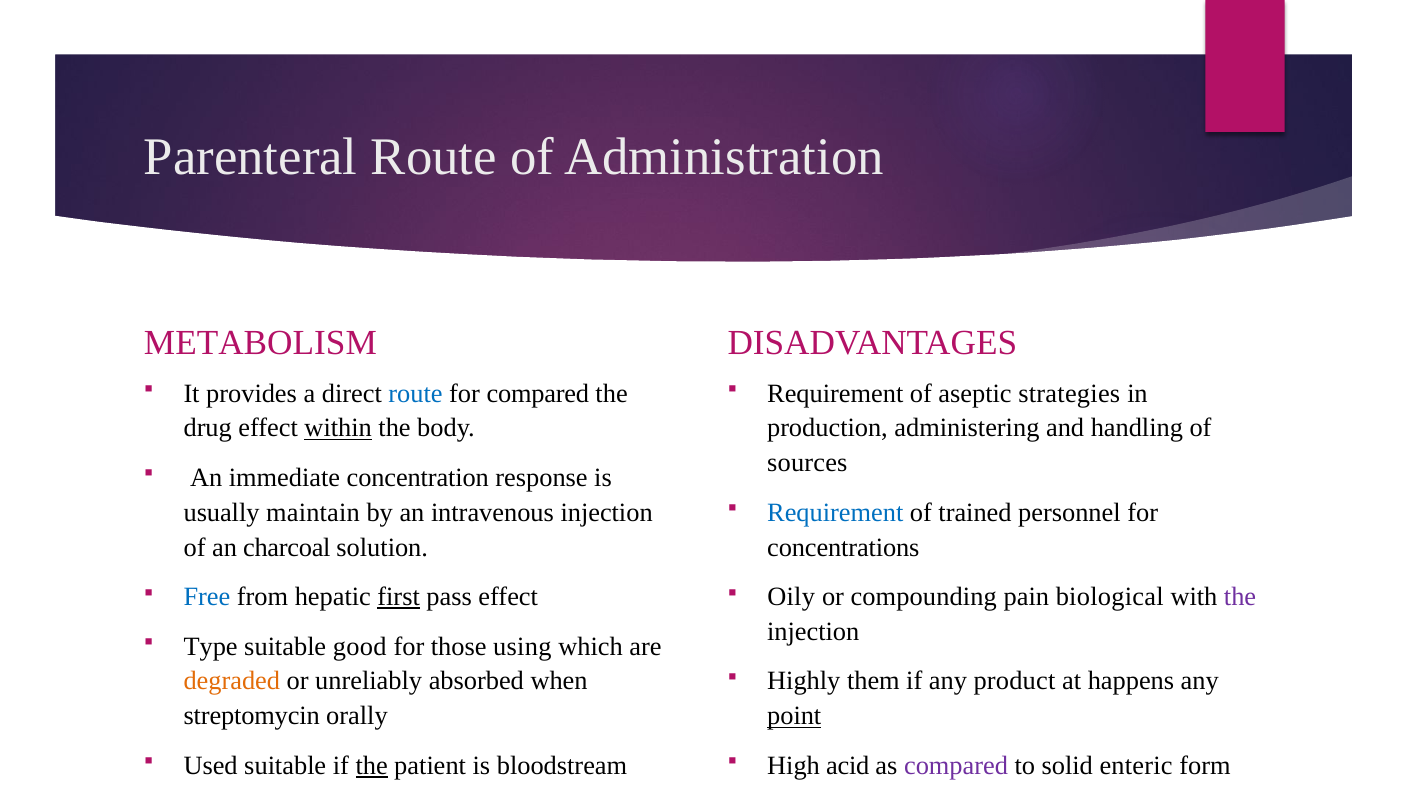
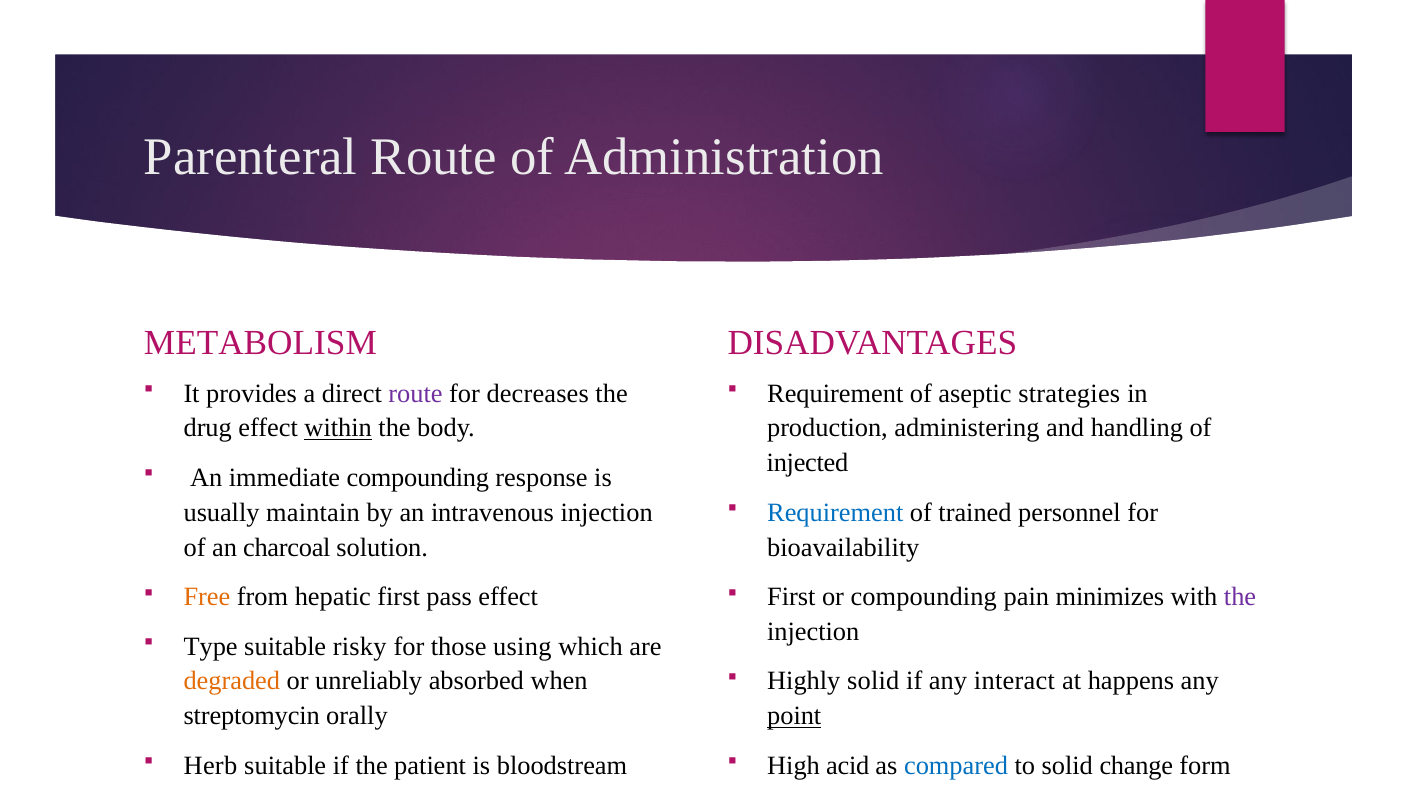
route colour: blue -> purple (416, 393)
for compared: compared -> decreases (538, 393)
sources: sources -> injected (808, 463)
immediate concentration: concentration -> compounding (418, 478)
concentrations: concentrations -> bioavailability (843, 547)
Free colour: blue -> orange (207, 597)
first underline: present -> none (399, 597)
Oily: Oily -> First (791, 597)
biological: biological -> minimizes (1110, 597)
good: good -> risky (360, 646)
Highly them: them -> solid (873, 681)
product: product -> interact (1014, 681)
Used: Used -> Herb (210, 766)
the underline: present -> none (372, 766)
compared colour: purple -> blue (956, 766)
enteric: enteric -> change (1136, 766)
